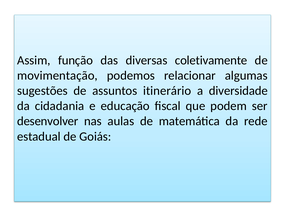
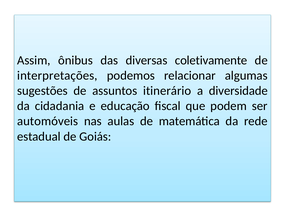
função: função -> ônibus (75, 60)
movimentação: movimentação -> interpretações (57, 75)
desenvolver: desenvolver -> automóveis (48, 121)
